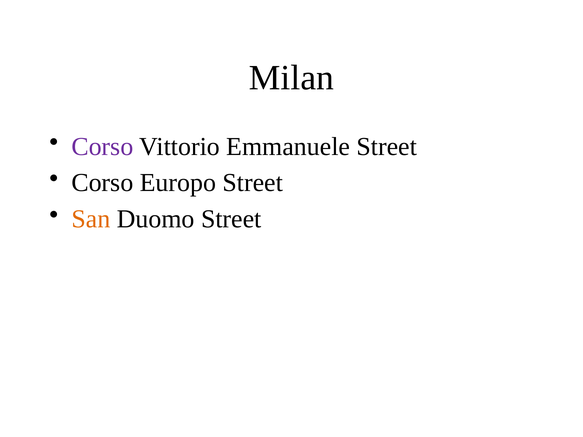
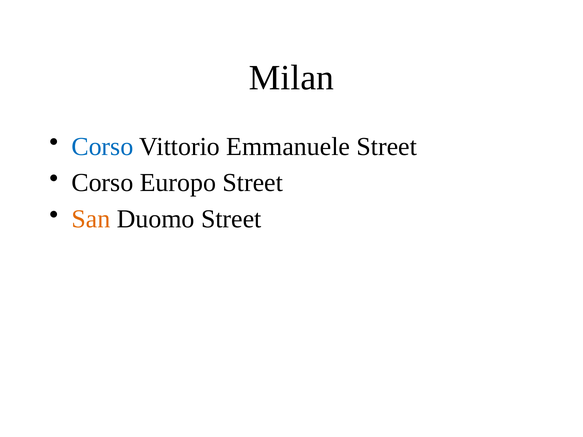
Corso colour: purple -> blue (102, 147)
